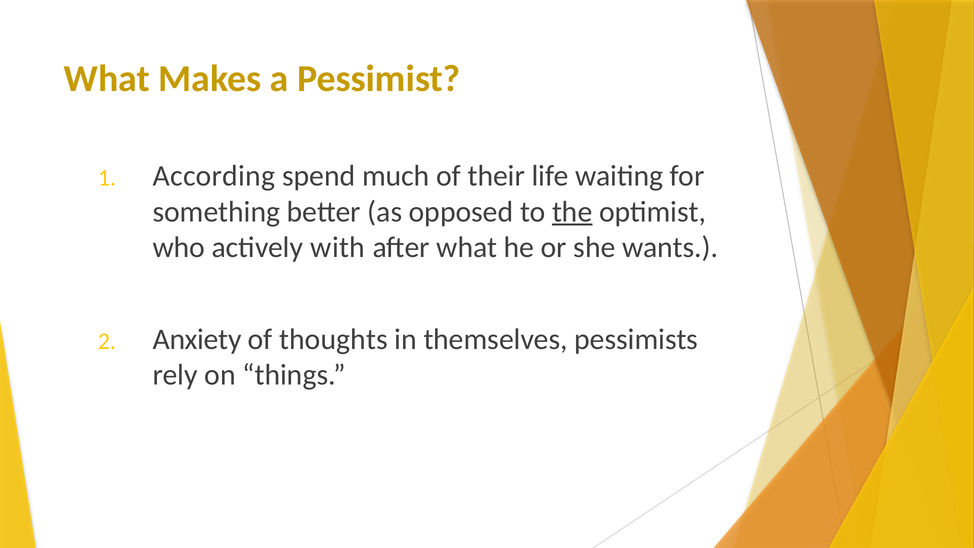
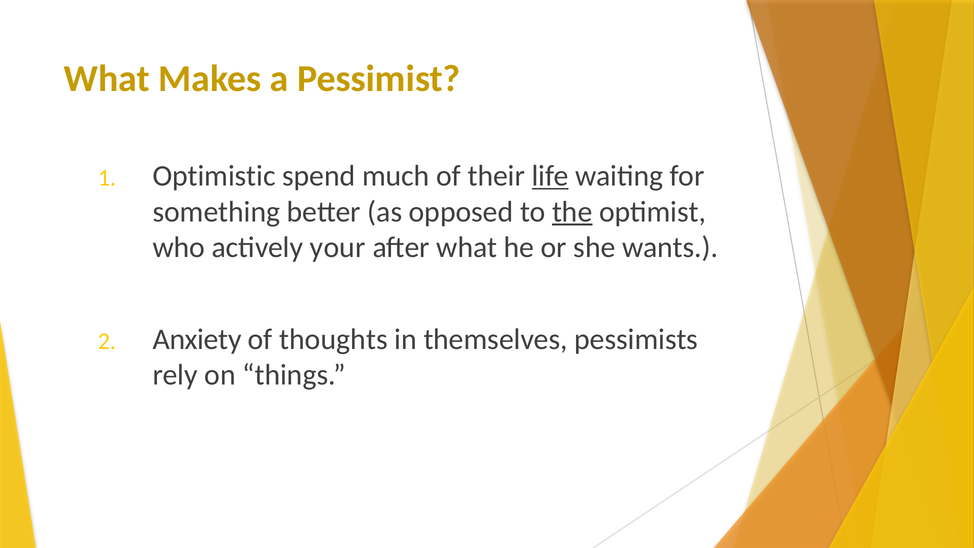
According: According -> Optimistic (214, 176)
life underline: none -> present (550, 176)
with: with -> your (338, 247)
